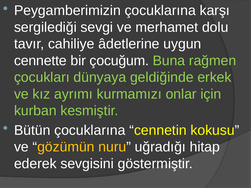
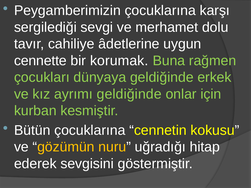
çocuğum: çocuğum -> korumak (119, 61)
ayrımı kurmamızı: kurmamızı -> geldiğinde (129, 94)
